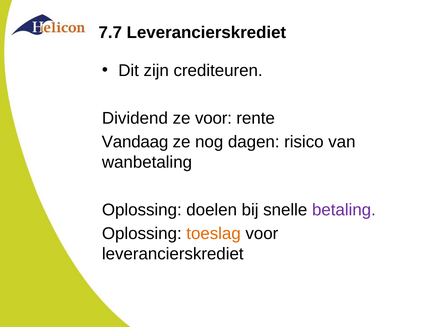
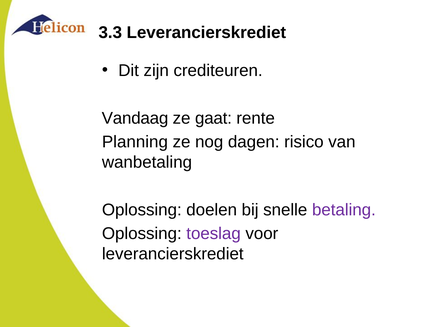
7.7: 7.7 -> 3.3 (110, 32)
Dividend: Dividend -> Vandaag (135, 118)
ze voor: voor -> gaat (213, 118)
Vandaag: Vandaag -> Planning (135, 142)
toeslag colour: orange -> purple (214, 233)
